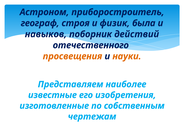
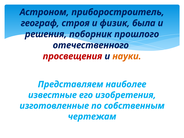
навыков: навыков -> решения (46, 34)
действий: действий -> прошлого (137, 34)
просвещения colour: orange -> red (72, 56)
